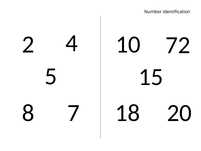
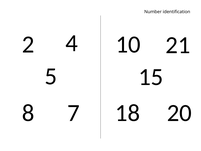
72: 72 -> 21 (178, 45)
